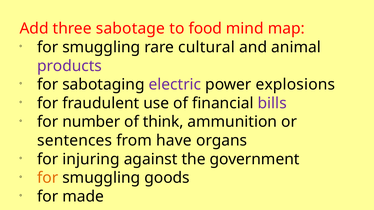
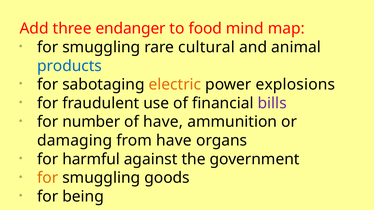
sabotage: sabotage -> endanger (131, 29)
products colour: purple -> blue (70, 66)
electric colour: purple -> orange (175, 85)
of think: think -> have (163, 122)
sentences: sentences -> damaging (75, 141)
injuring: injuring -> harmful (91, 159)
made: made -> being (83, 197)
